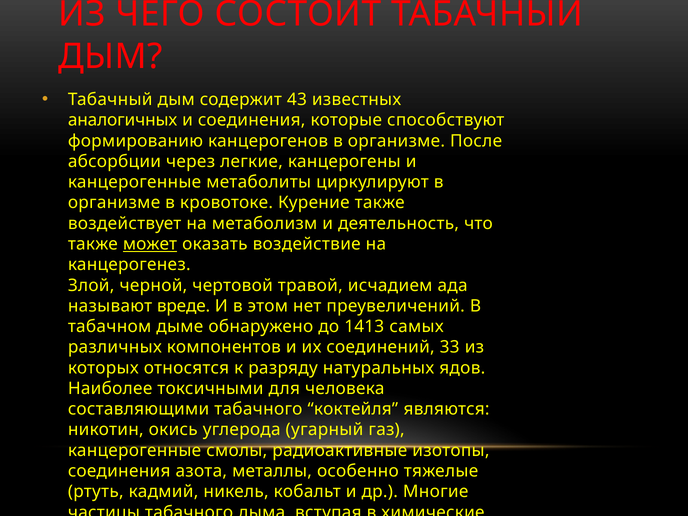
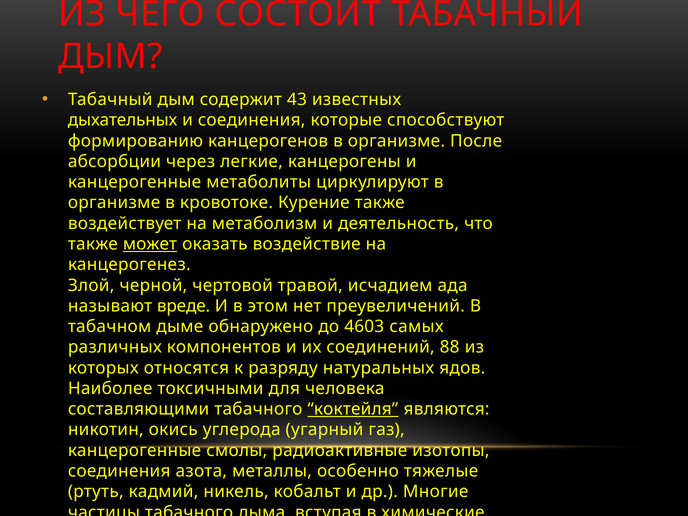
аналогичных: аналогичных -> дыхательных (123, 120)
1413: 1413 -> 4603 (364, 327)
33: 33 -> 88 (450, 347)
коктейля underline: none -> present (353, 409)
